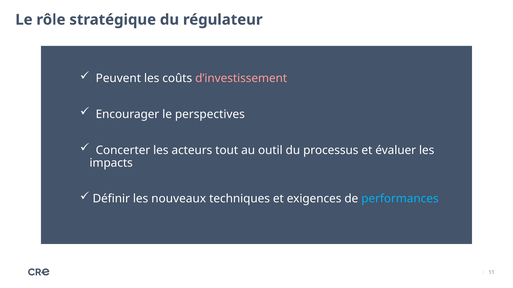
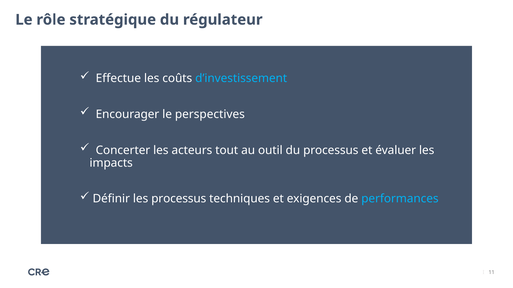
Peuvent: Peuvent -> Effectue (118, 78)
d’investissement colour: pink -> light blue (241, 78)
les nouveaux: nouveaux -> processus (179, 199)
